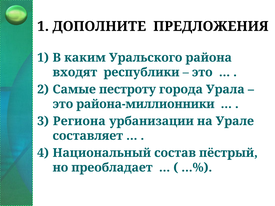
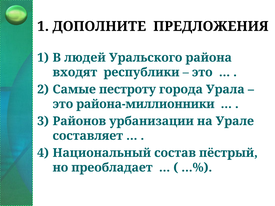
каким: каким -> людей (85, 58)
Региона: Региона -> Районов (79, 121)
